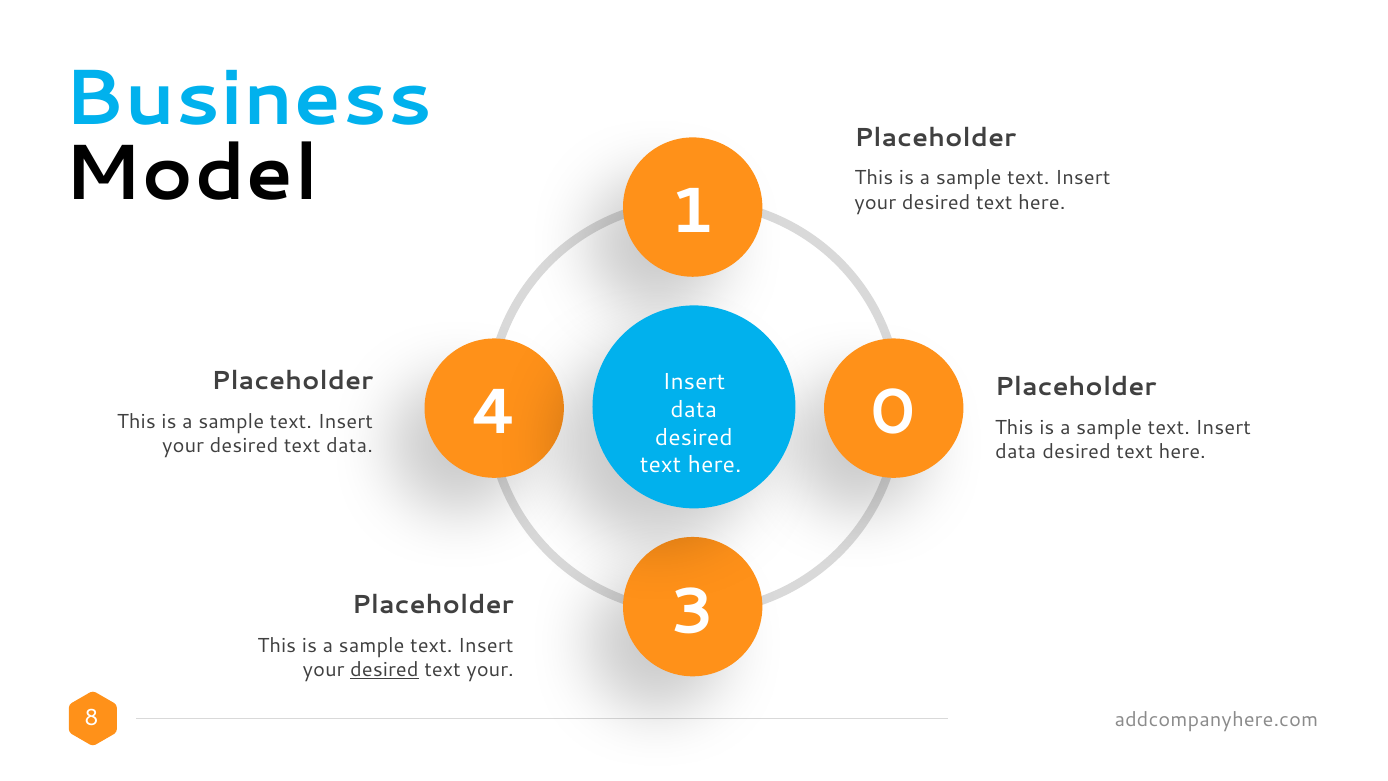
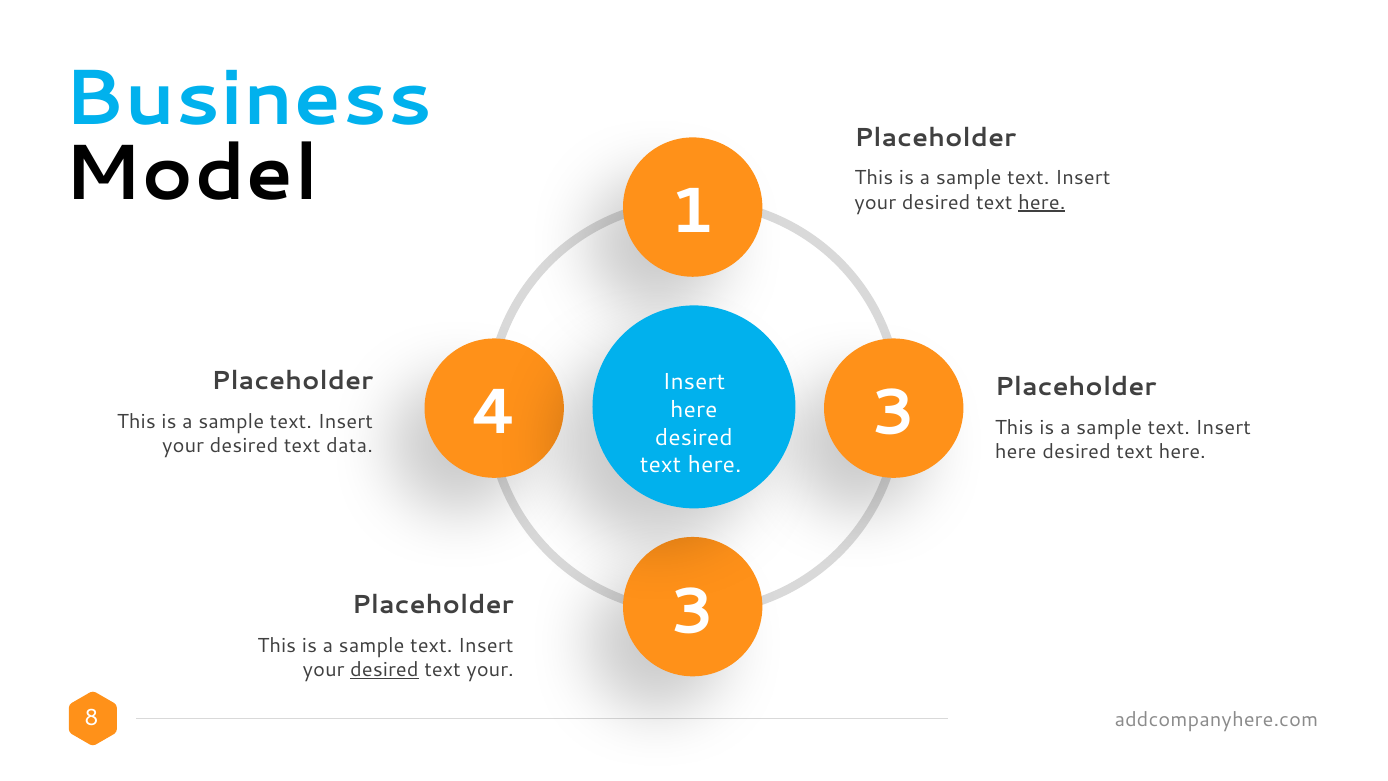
here underline: none -> present (1042, 202)
0: 0 -> 3 (894, 413)
data: data -> here (694, 410)
data: data -> here (1016, 452)
